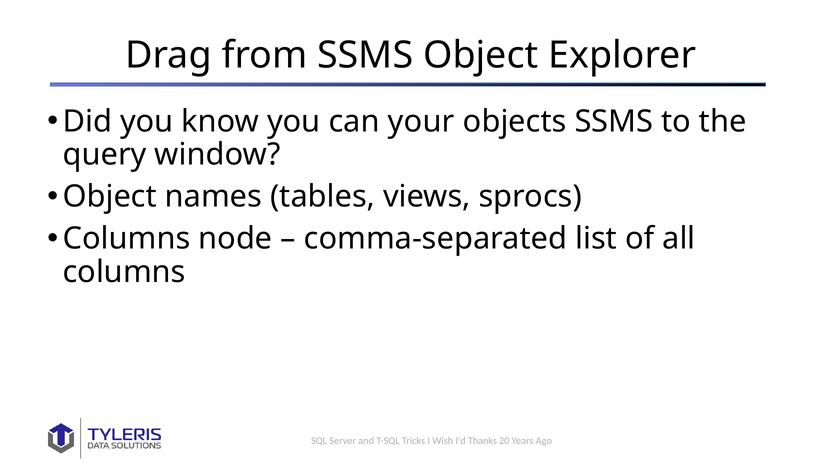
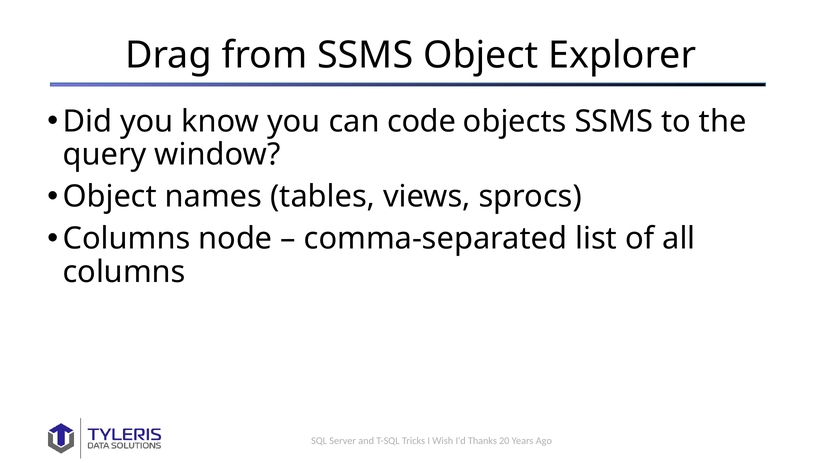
your: your -> code (421, 121)
